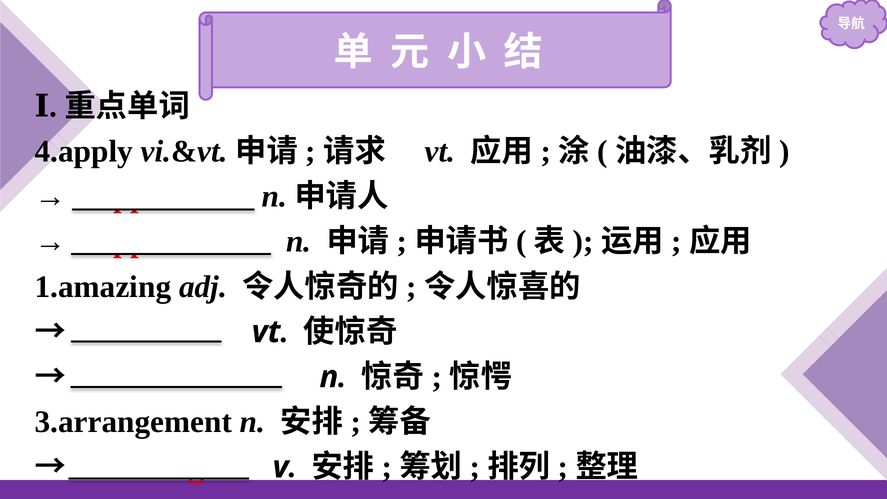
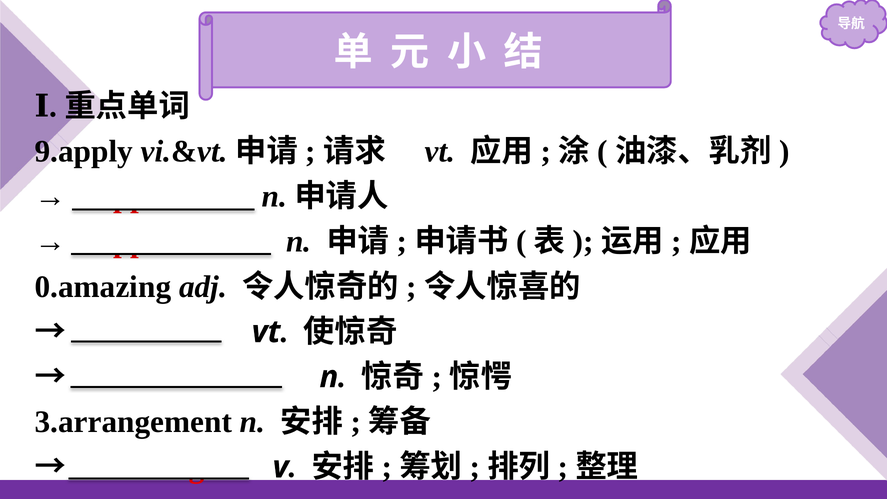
4.apply: 4.apply -> 9.apply (84, 151)
1.amazing: 1.amazing -> 0.amazing (103, 287)
